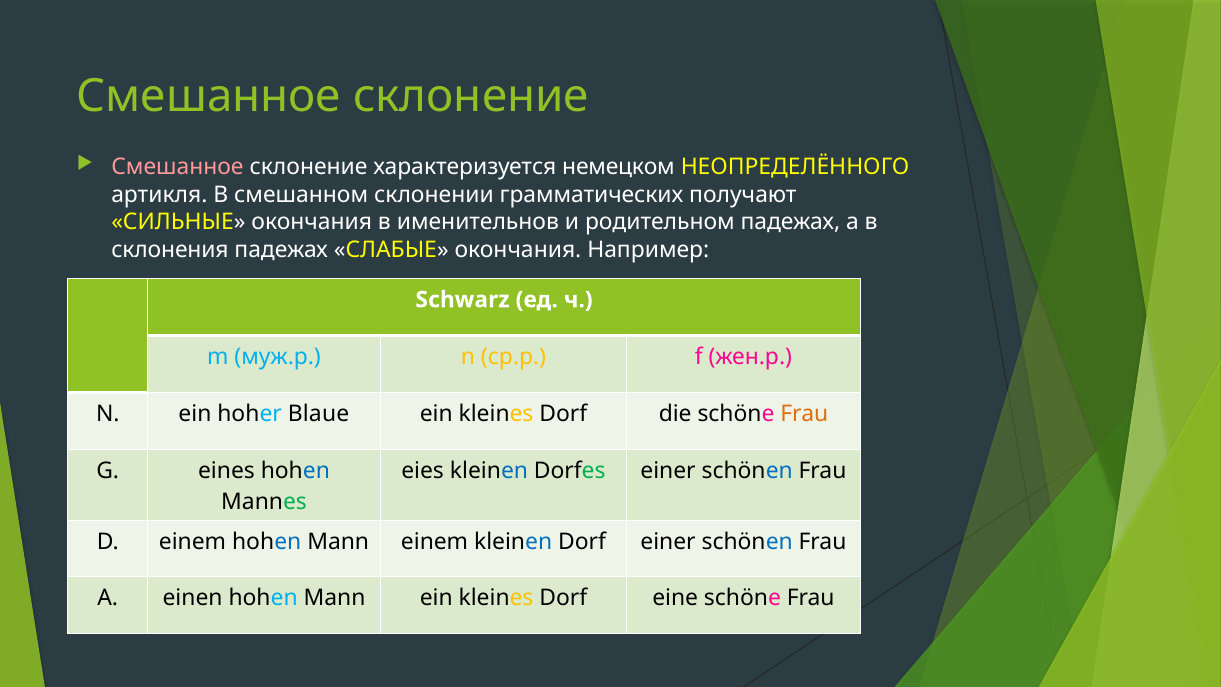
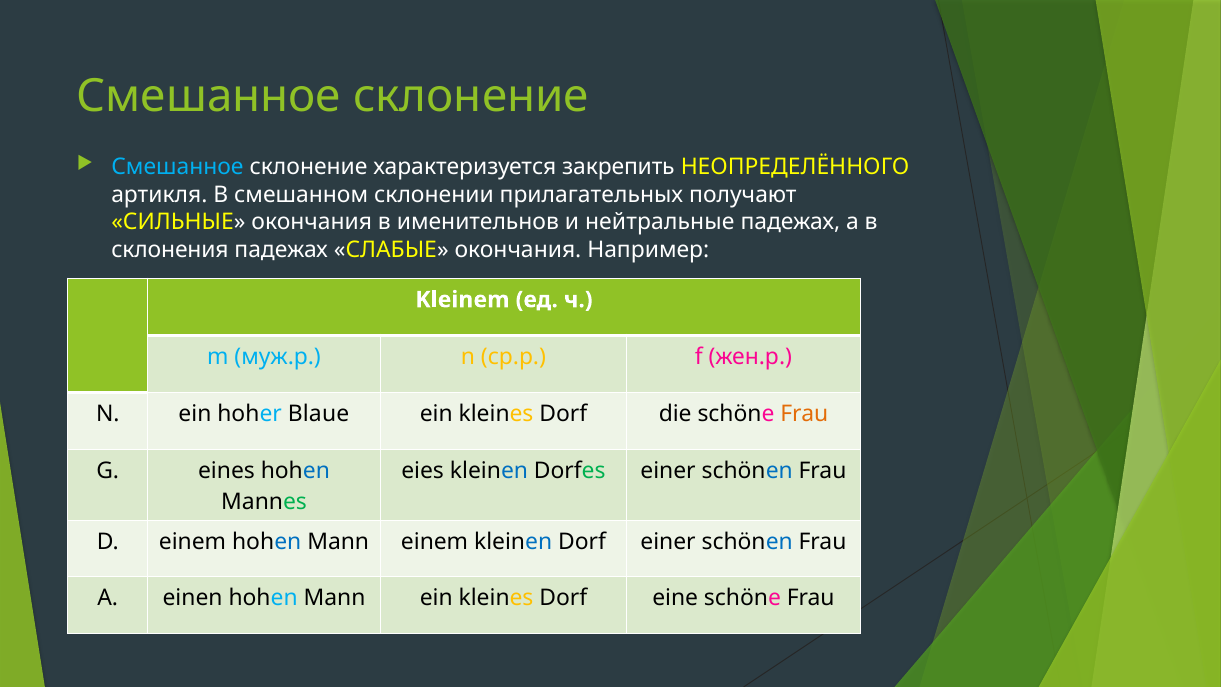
Смешанное colour: pink -> light blue (177, 167)
немецком: немецком -> закрепить (618, 167)
грамматических: грамматических -> прилагательных (591, 195)
родительном: родительном -> нейтральные (660, 222)
Schwarz: Schwarz -> Kleinem (462, 300)
